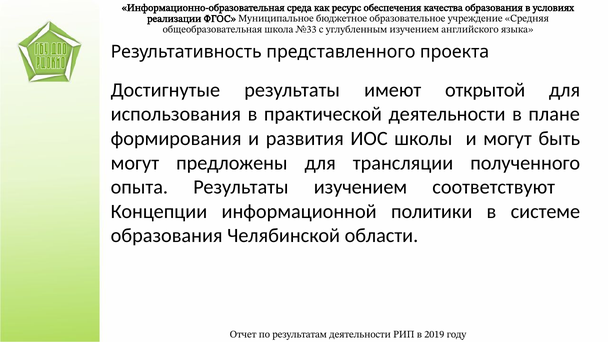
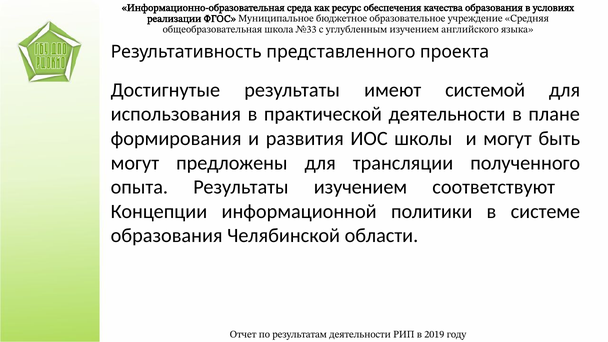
открытой: открытой -> системой (485, 90)
